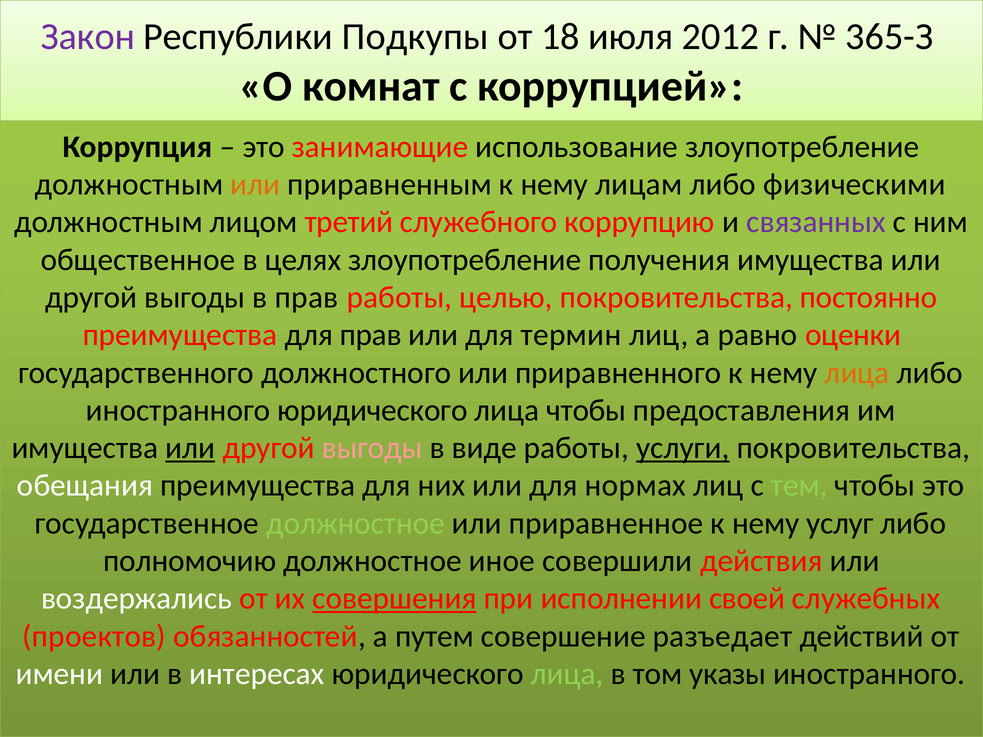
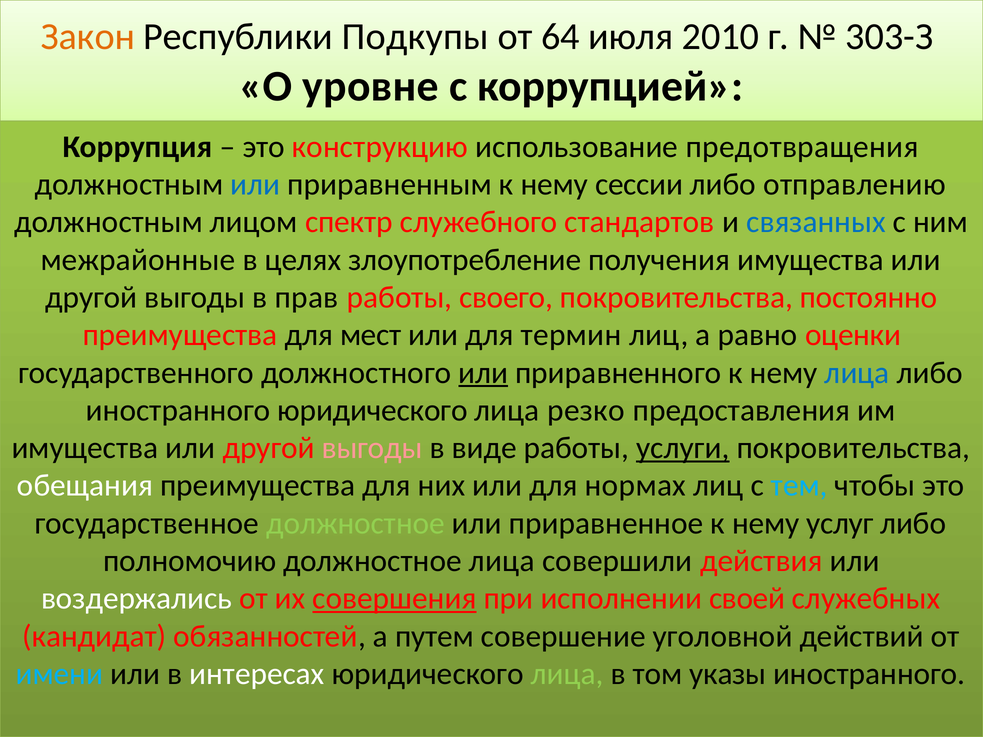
Закон colour: purple -> orange (88, 37)
18: 18 -> 64 (560, 37)
2012: 2012 -> 2010 (721, 37)
365-З: 365-З -> 303-З (889, 37)
комнат: комнат -> уровне (371, 86)
занимающие: занимающие -> конструкцию (380, 147)
использование злоупотребление: злоупотребление -> предотвращения (802, 147)
или colour: orange -> blue (255, 185)
лицам: лицам -> сессии (639, 185)
физическими: физическими -> отправлению (854, 185)
третий: третий -> спектр (349, 222)
коррупцию: коррупцию -> стандартов (639, 222)
связанных colour: purple -> blue (816, 222)
общественное: общественное -> межрайонные (138, 260)
целью: целью -> своего (506, 297)
для прав: прав -> мест (371, 335)
или underline: none -> present (483, 373)
лица colour: orange -> blue (857, 373)
лица чтобы: чтобы -> резко (586, 410)
или underline: present -> none (190, 448)
тем colour: light green -> light blue (799, 486)
должностное иное: иное -> лица (502, 561)
проектов: проектов -> кандидат (94, 636)
разъедает: разъедает -> уголовной (723, 636)
имени colour: white -> light blue (59, 674)
